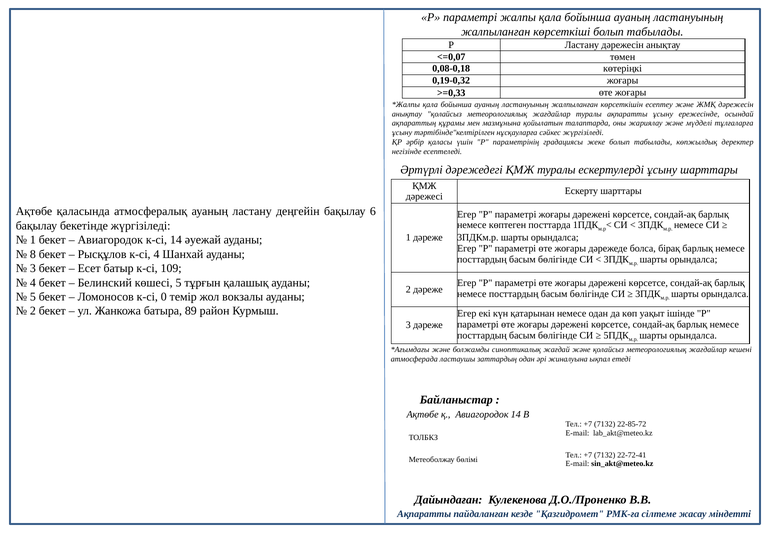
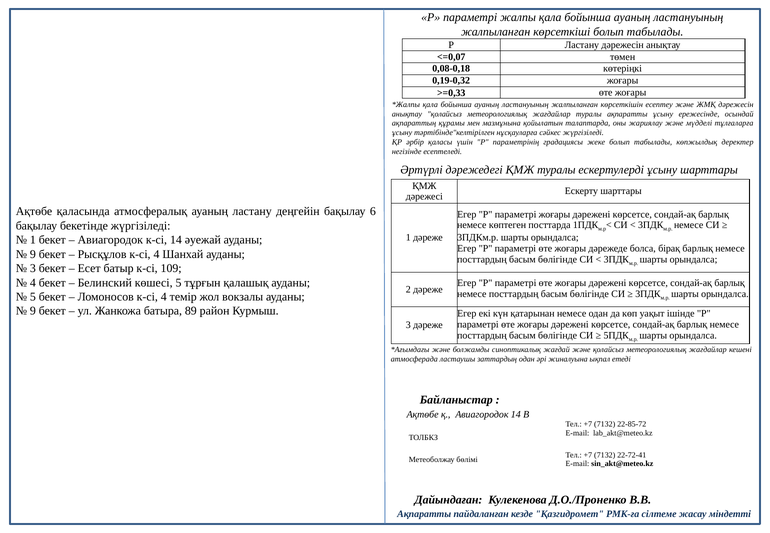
8: 8 -> 9 (33, 254)
Ломоносов к-сі 0: 0 -> 4 (164, 297)
2: 2 -> 9 (33, 311)
